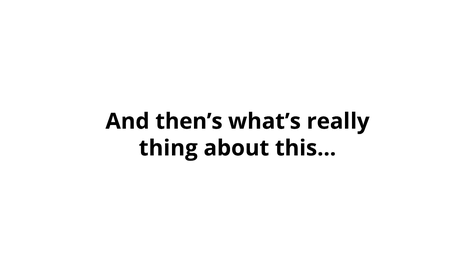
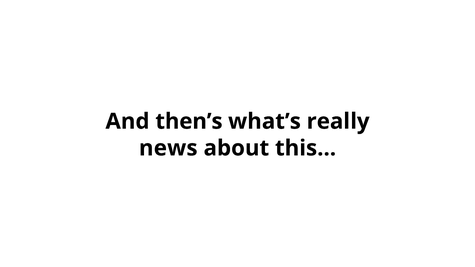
thing: thing -> news (168, 148)
